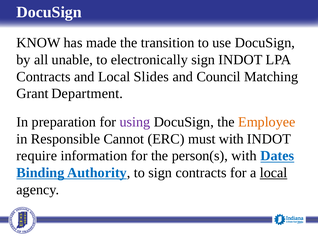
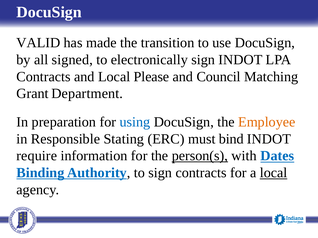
KNOW: KNOW -> VALID (38, 43)
unable: unable -> signed (72, 60)
Slides: Slides -> Please (151, 77)
using colour: purple -> blue (135, 122)
Cannot: Cannot -> Stating (124, 139)
must with: with -> bind (231, 139)
person(s underline: none -> present (200, 156)
